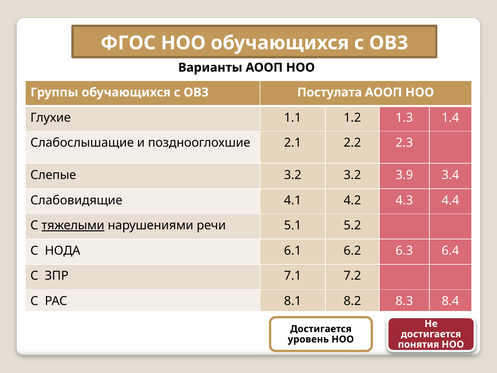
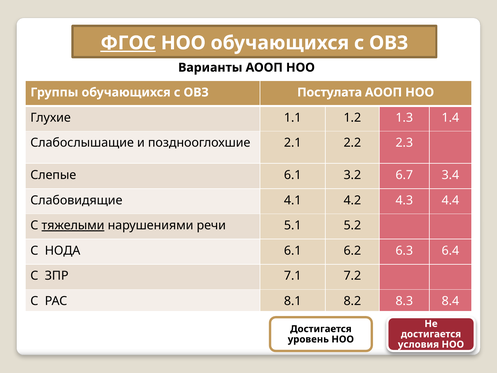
ФГОС underline: none -> present (128, 43)
Слепые 3.2: 3.2 -> 6.1 (293, 175)
3.9: 3.9 -> 6.7 (404, 175)
понятия: понятия -> условия (418, 344)
